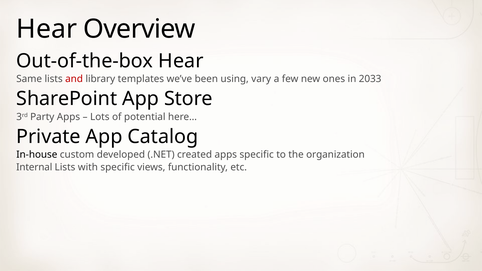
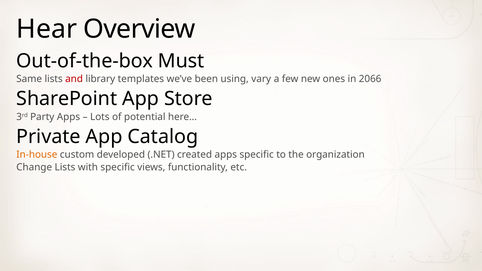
Out-of-the-box Hear: Hear -> Must (181, 61)
2033: 2033 -> 2066 (370, 79)
In-house colour: black -> orange (37, 155)
Internal: Internal -> Change (34, 167)
